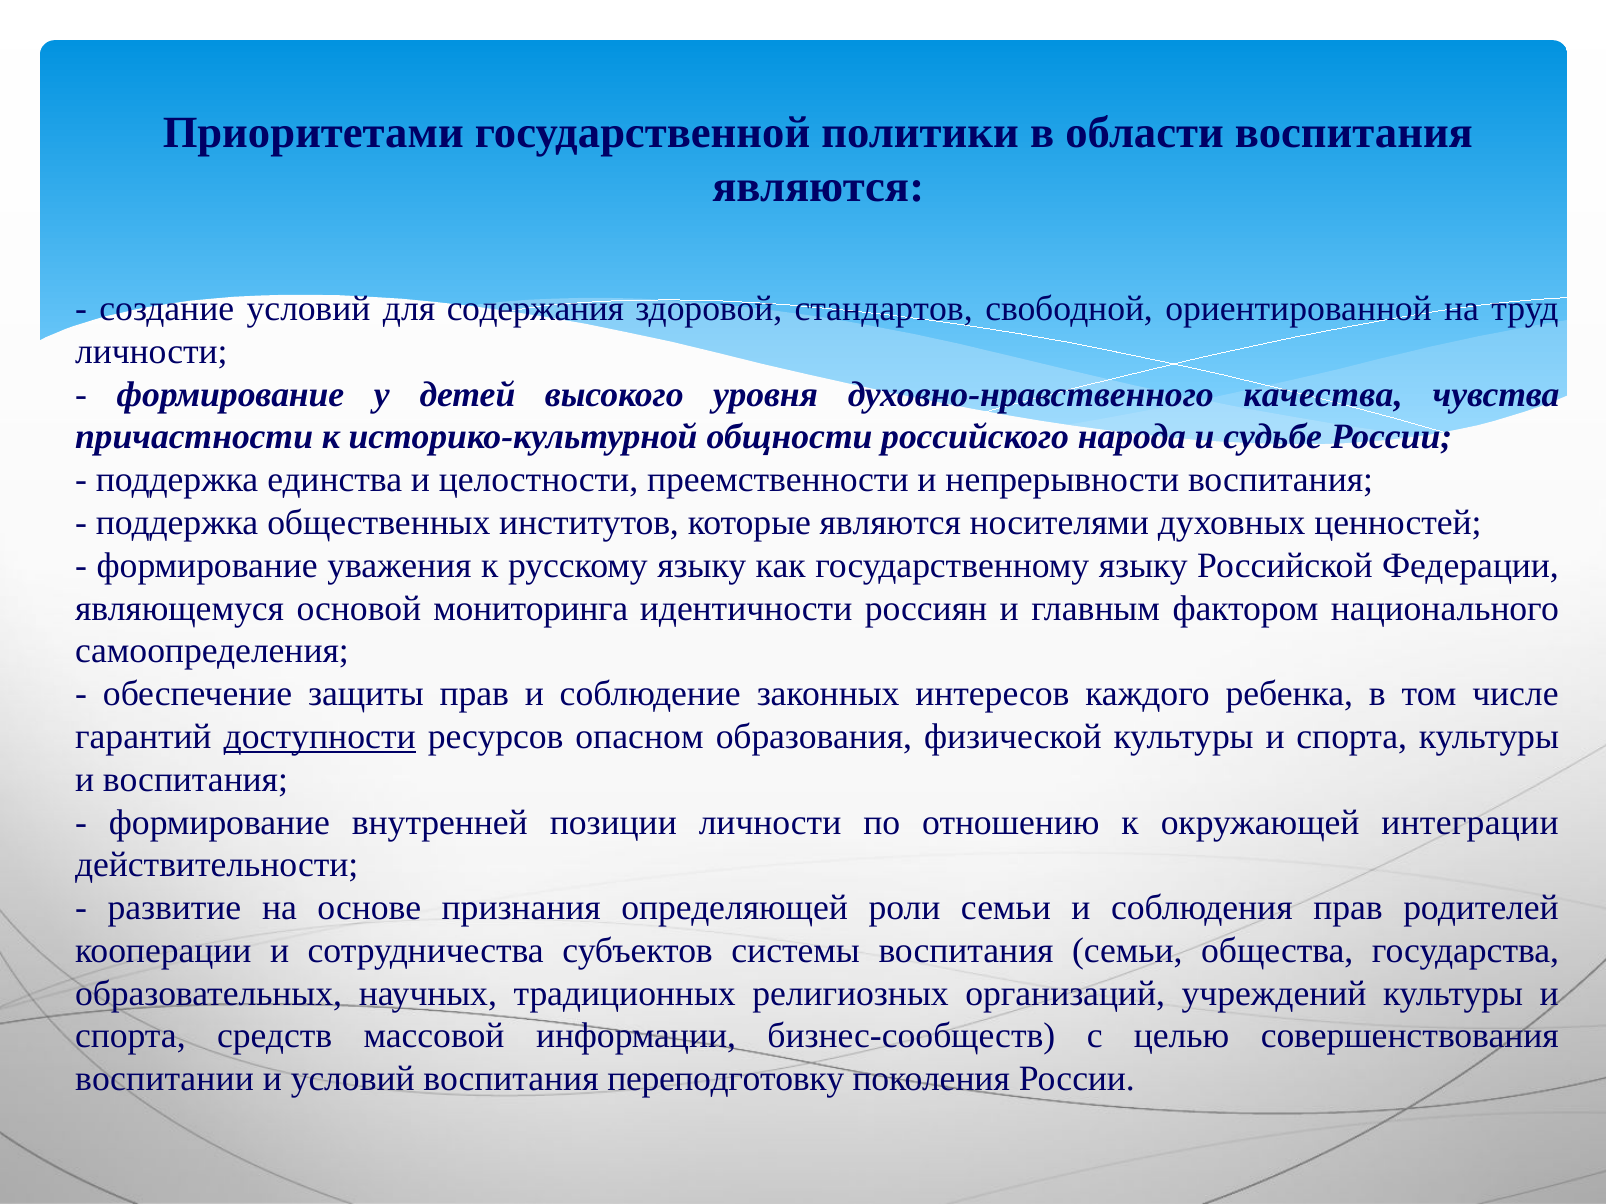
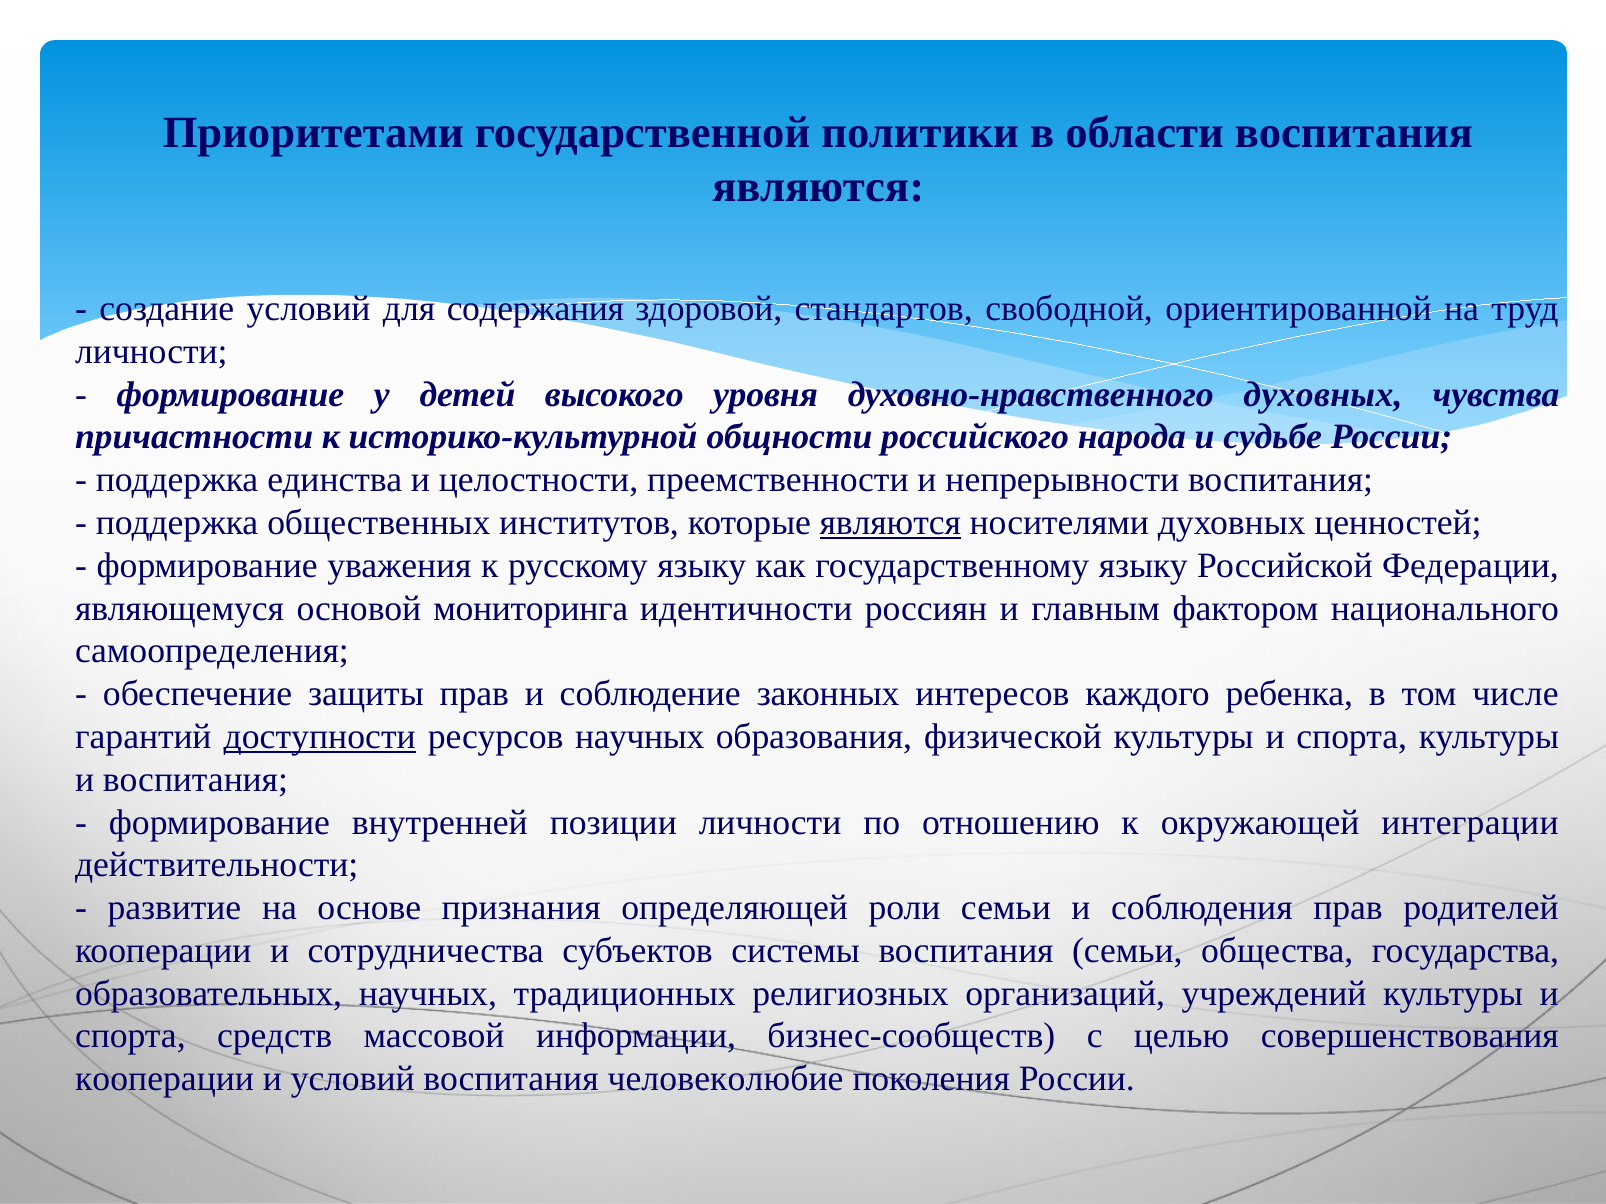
духовно-нравственного качества: качества -> духовных (1323, 395)
являются underline: none -> present (890, 523)
ресурсов опасном: опасном -> научных (640, 737)
воспитании: воспитании -> кооперации (165, 1079)
переподготовку: переподготовку -> человеколюбие (726, 1079)
